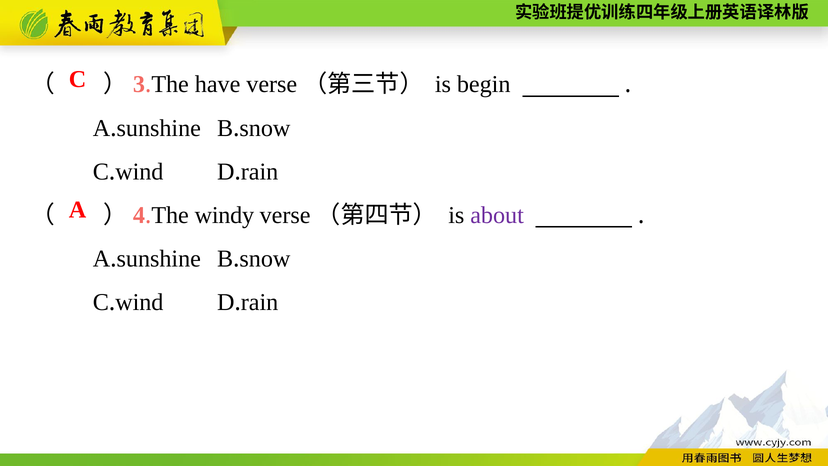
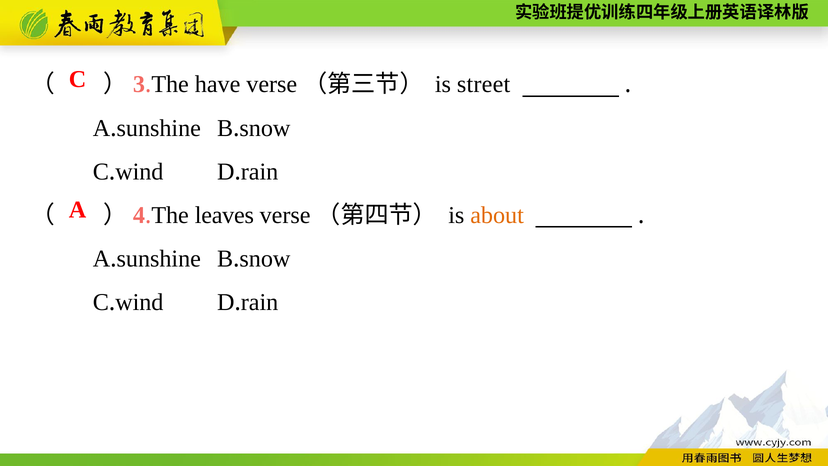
begin: begin -> street (484, 84)
windy: windy -> leaves (224, 215)
about colour: purple -> orange (497, 215)
